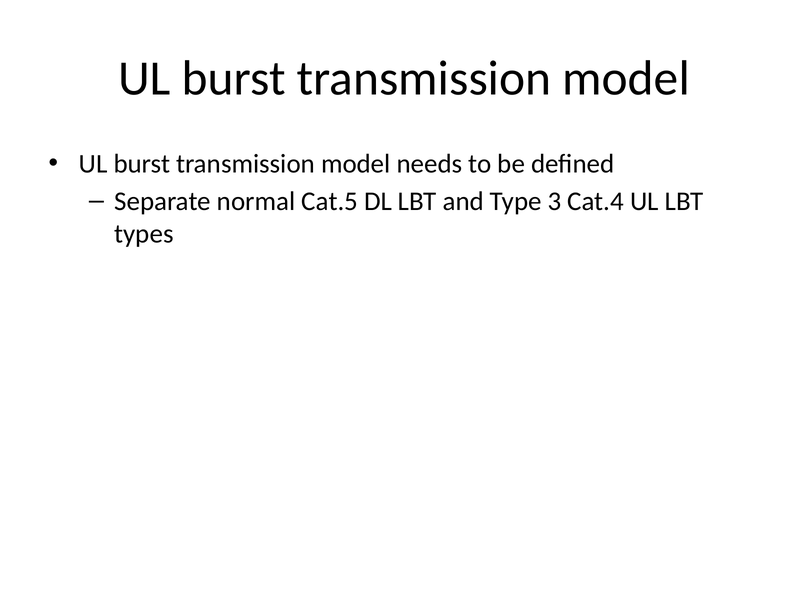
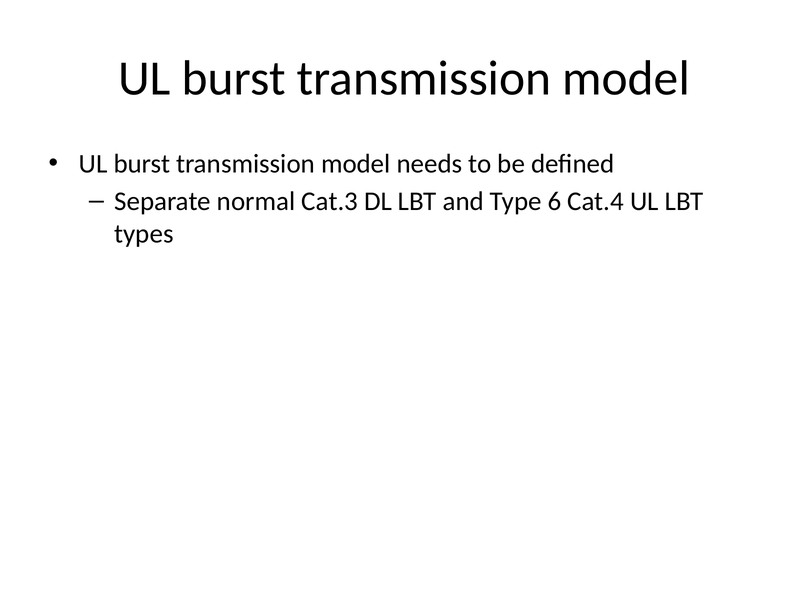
Cat.5: Cat.5 -> Cat.3 (330, 201)
3: 3 -> 6 (555, 201)
